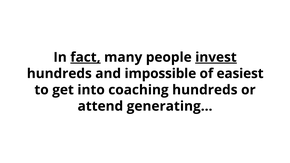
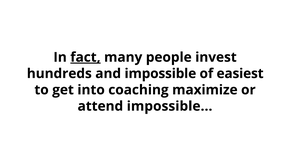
invest underline: present -> none (216, 57)
coaching hundreds: hundreds -> maximize (205, 90)
attend generating: generating -> impossible (170, 106)
